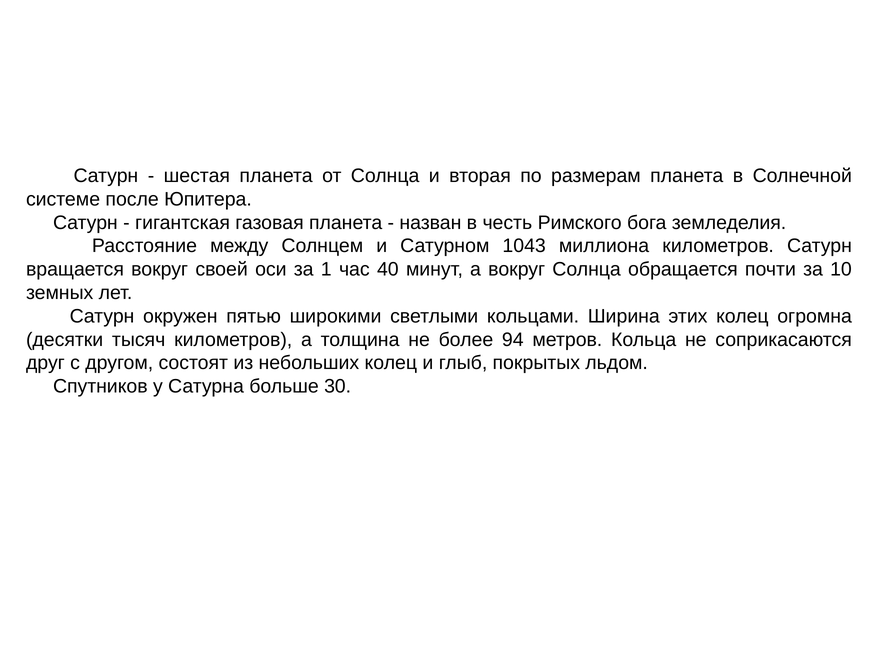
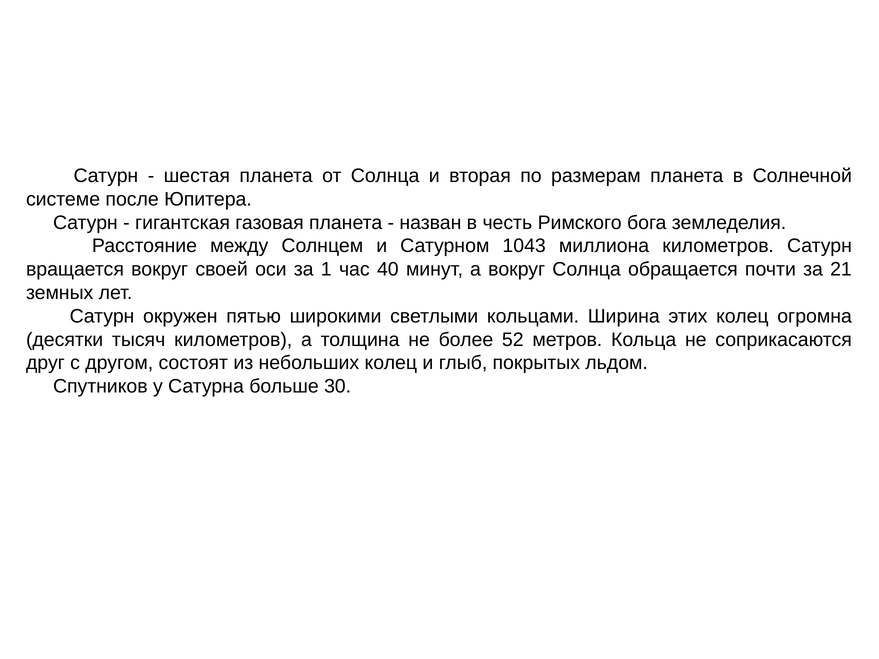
10: 10 -> 21 (841, 270)
94: 94 -> 52 (513, 340)
